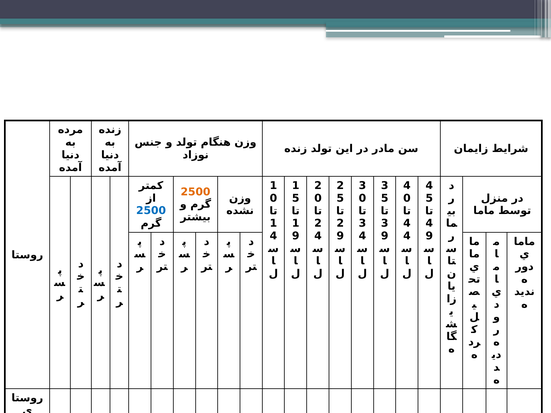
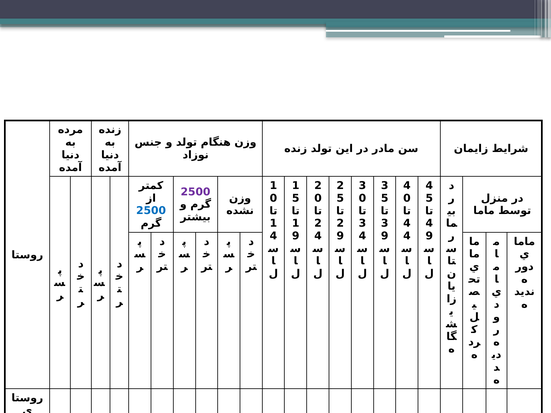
2500 colour: orange -> purple (196, 192)
